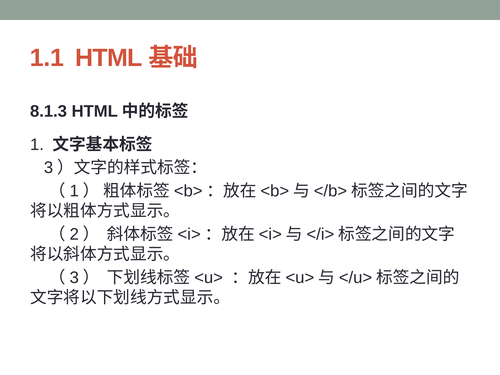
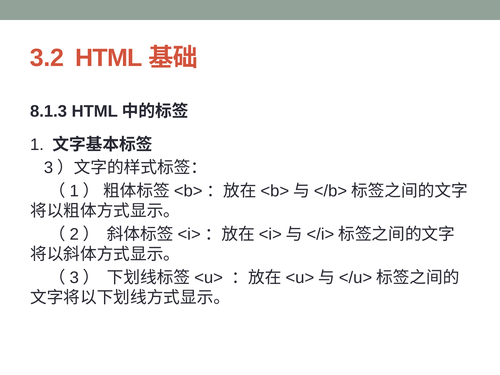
1.1: 1.1 -> 3.2 (47, 58)
